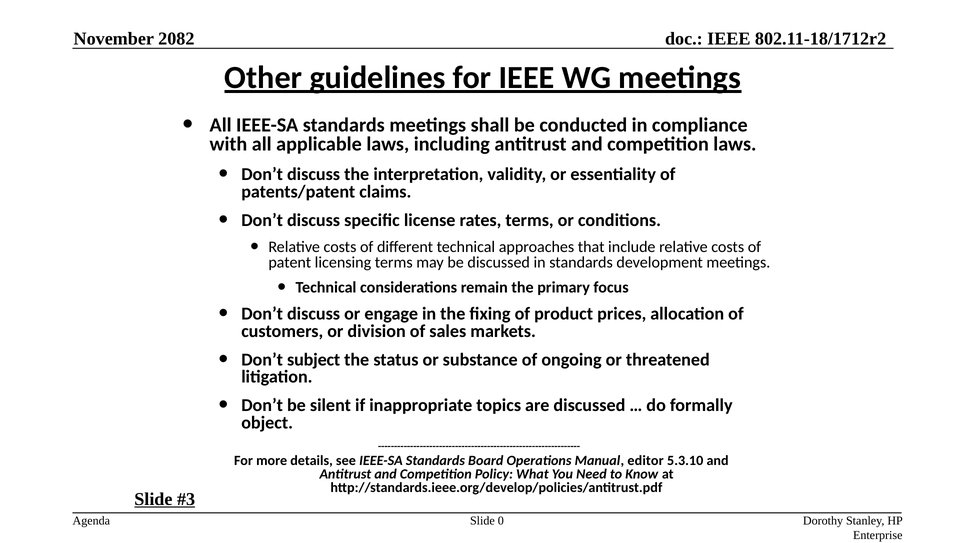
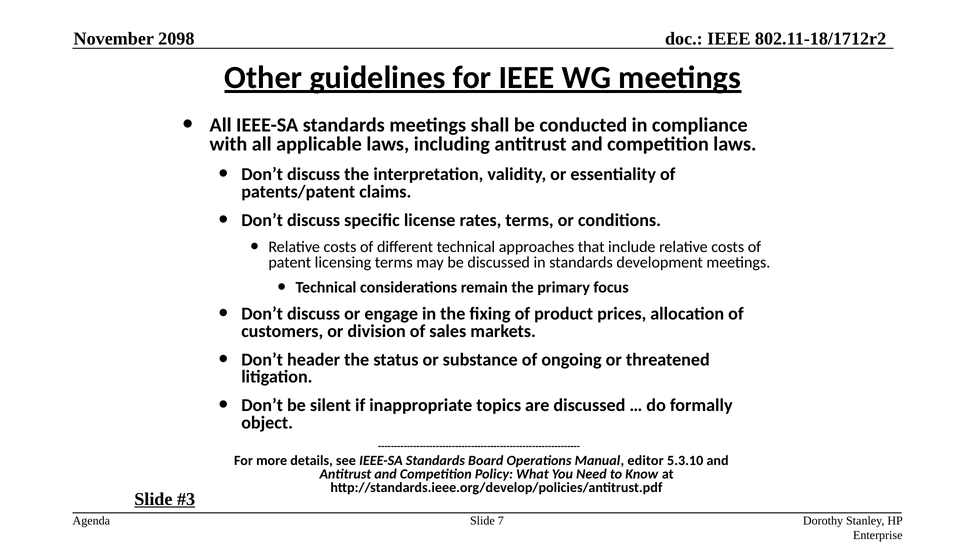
2082: 2082 -> 2098 (176, 39)
subject: subject -> header (314, 360)
0: 0 -> 7 (501, 521)
